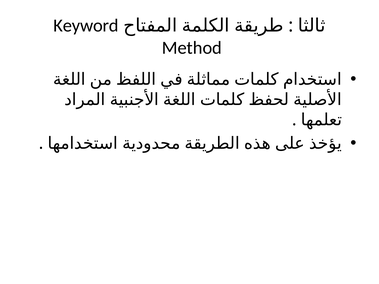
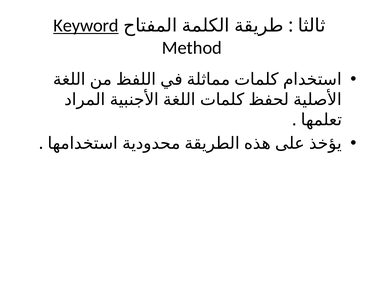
Keyword underline: none -> present (86, 26)
